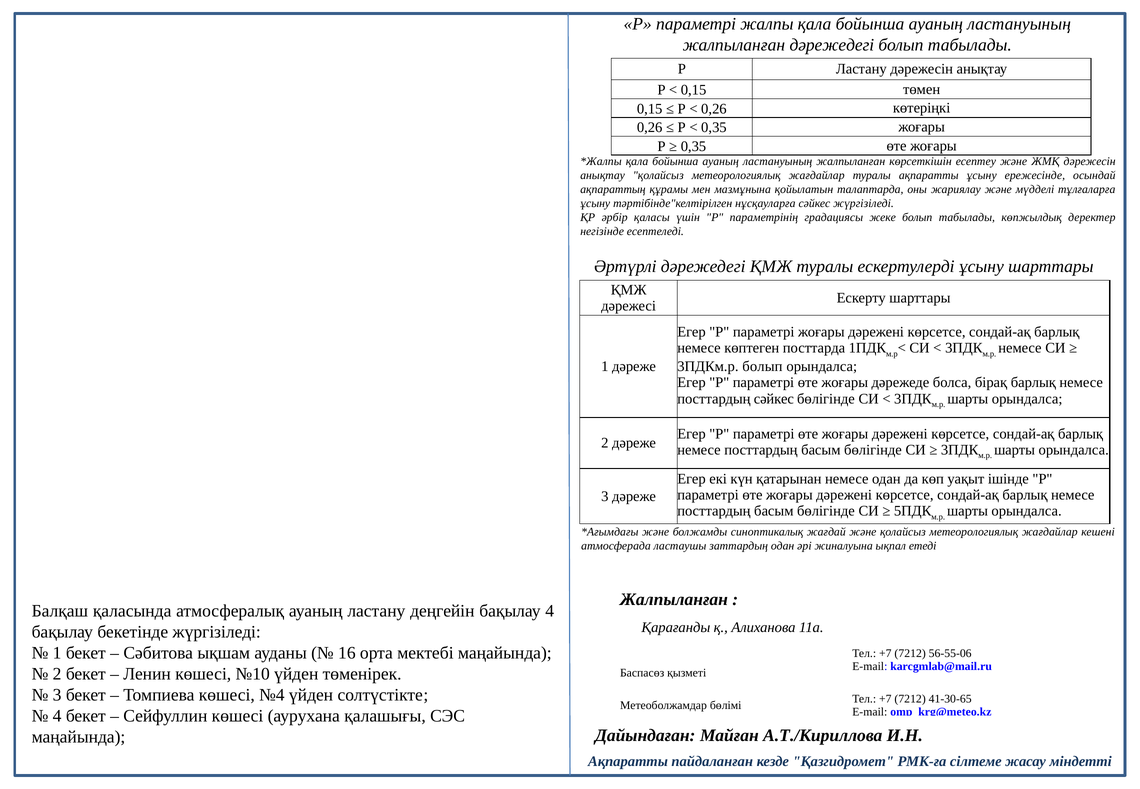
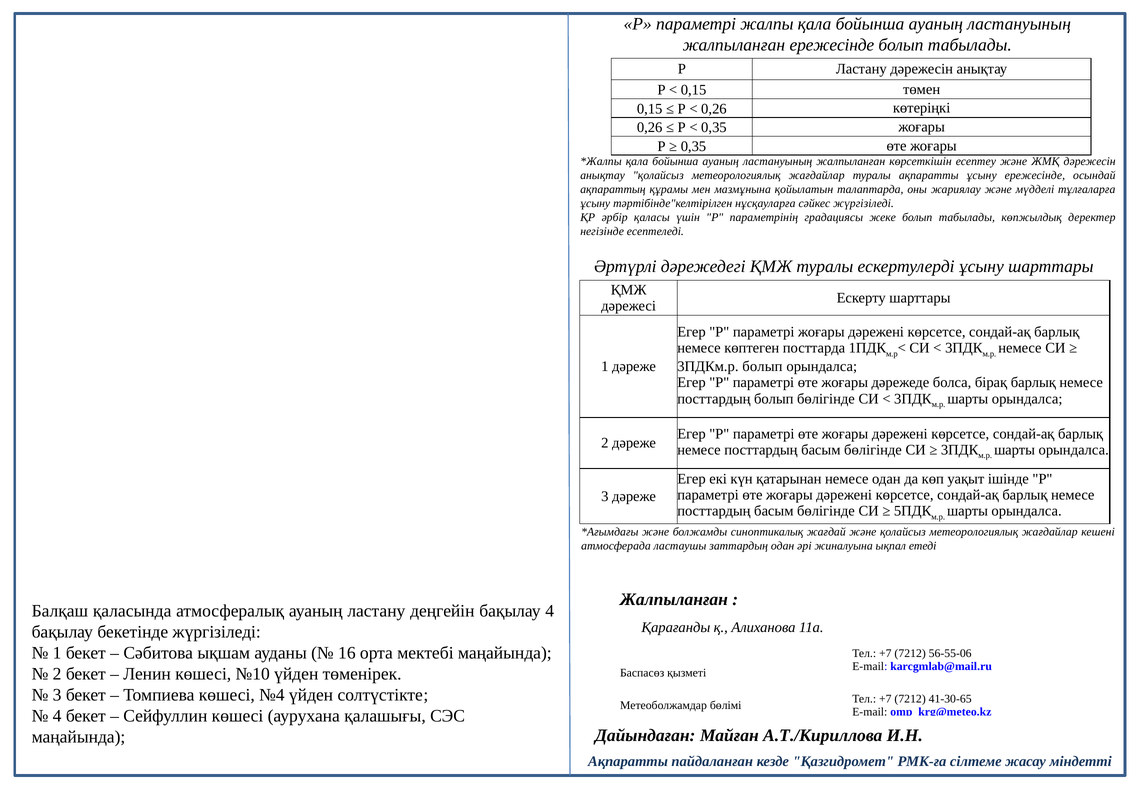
жалпыланған дәрежедегі: дәрежедегі -> ережесінде (832, 45)
посттардың сәйкес: сәйкес -> болып (774, 399)
